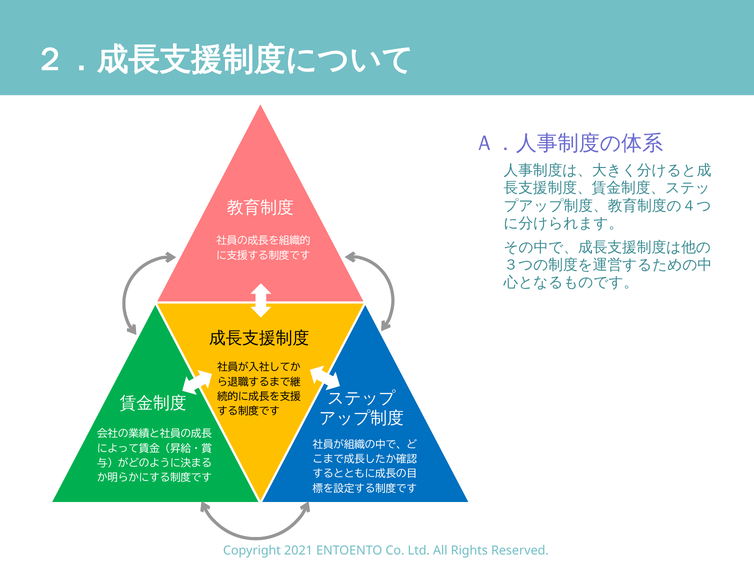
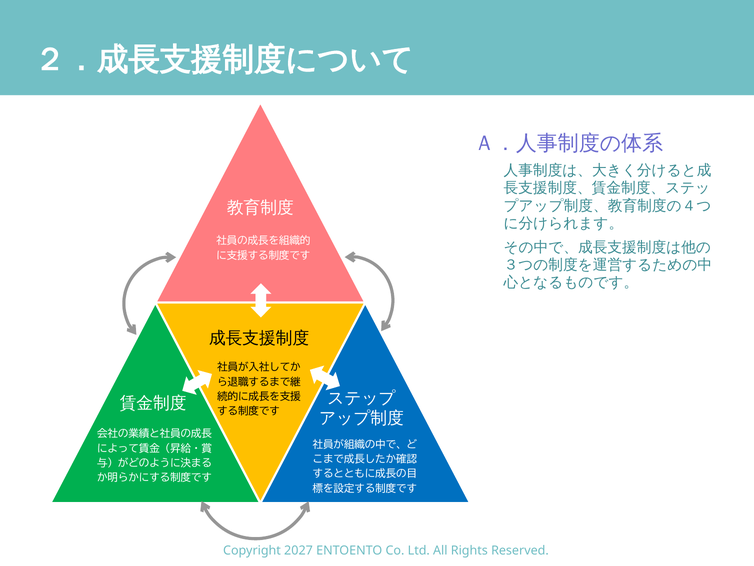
2021: 2021 -> 2027 (298, 550)
